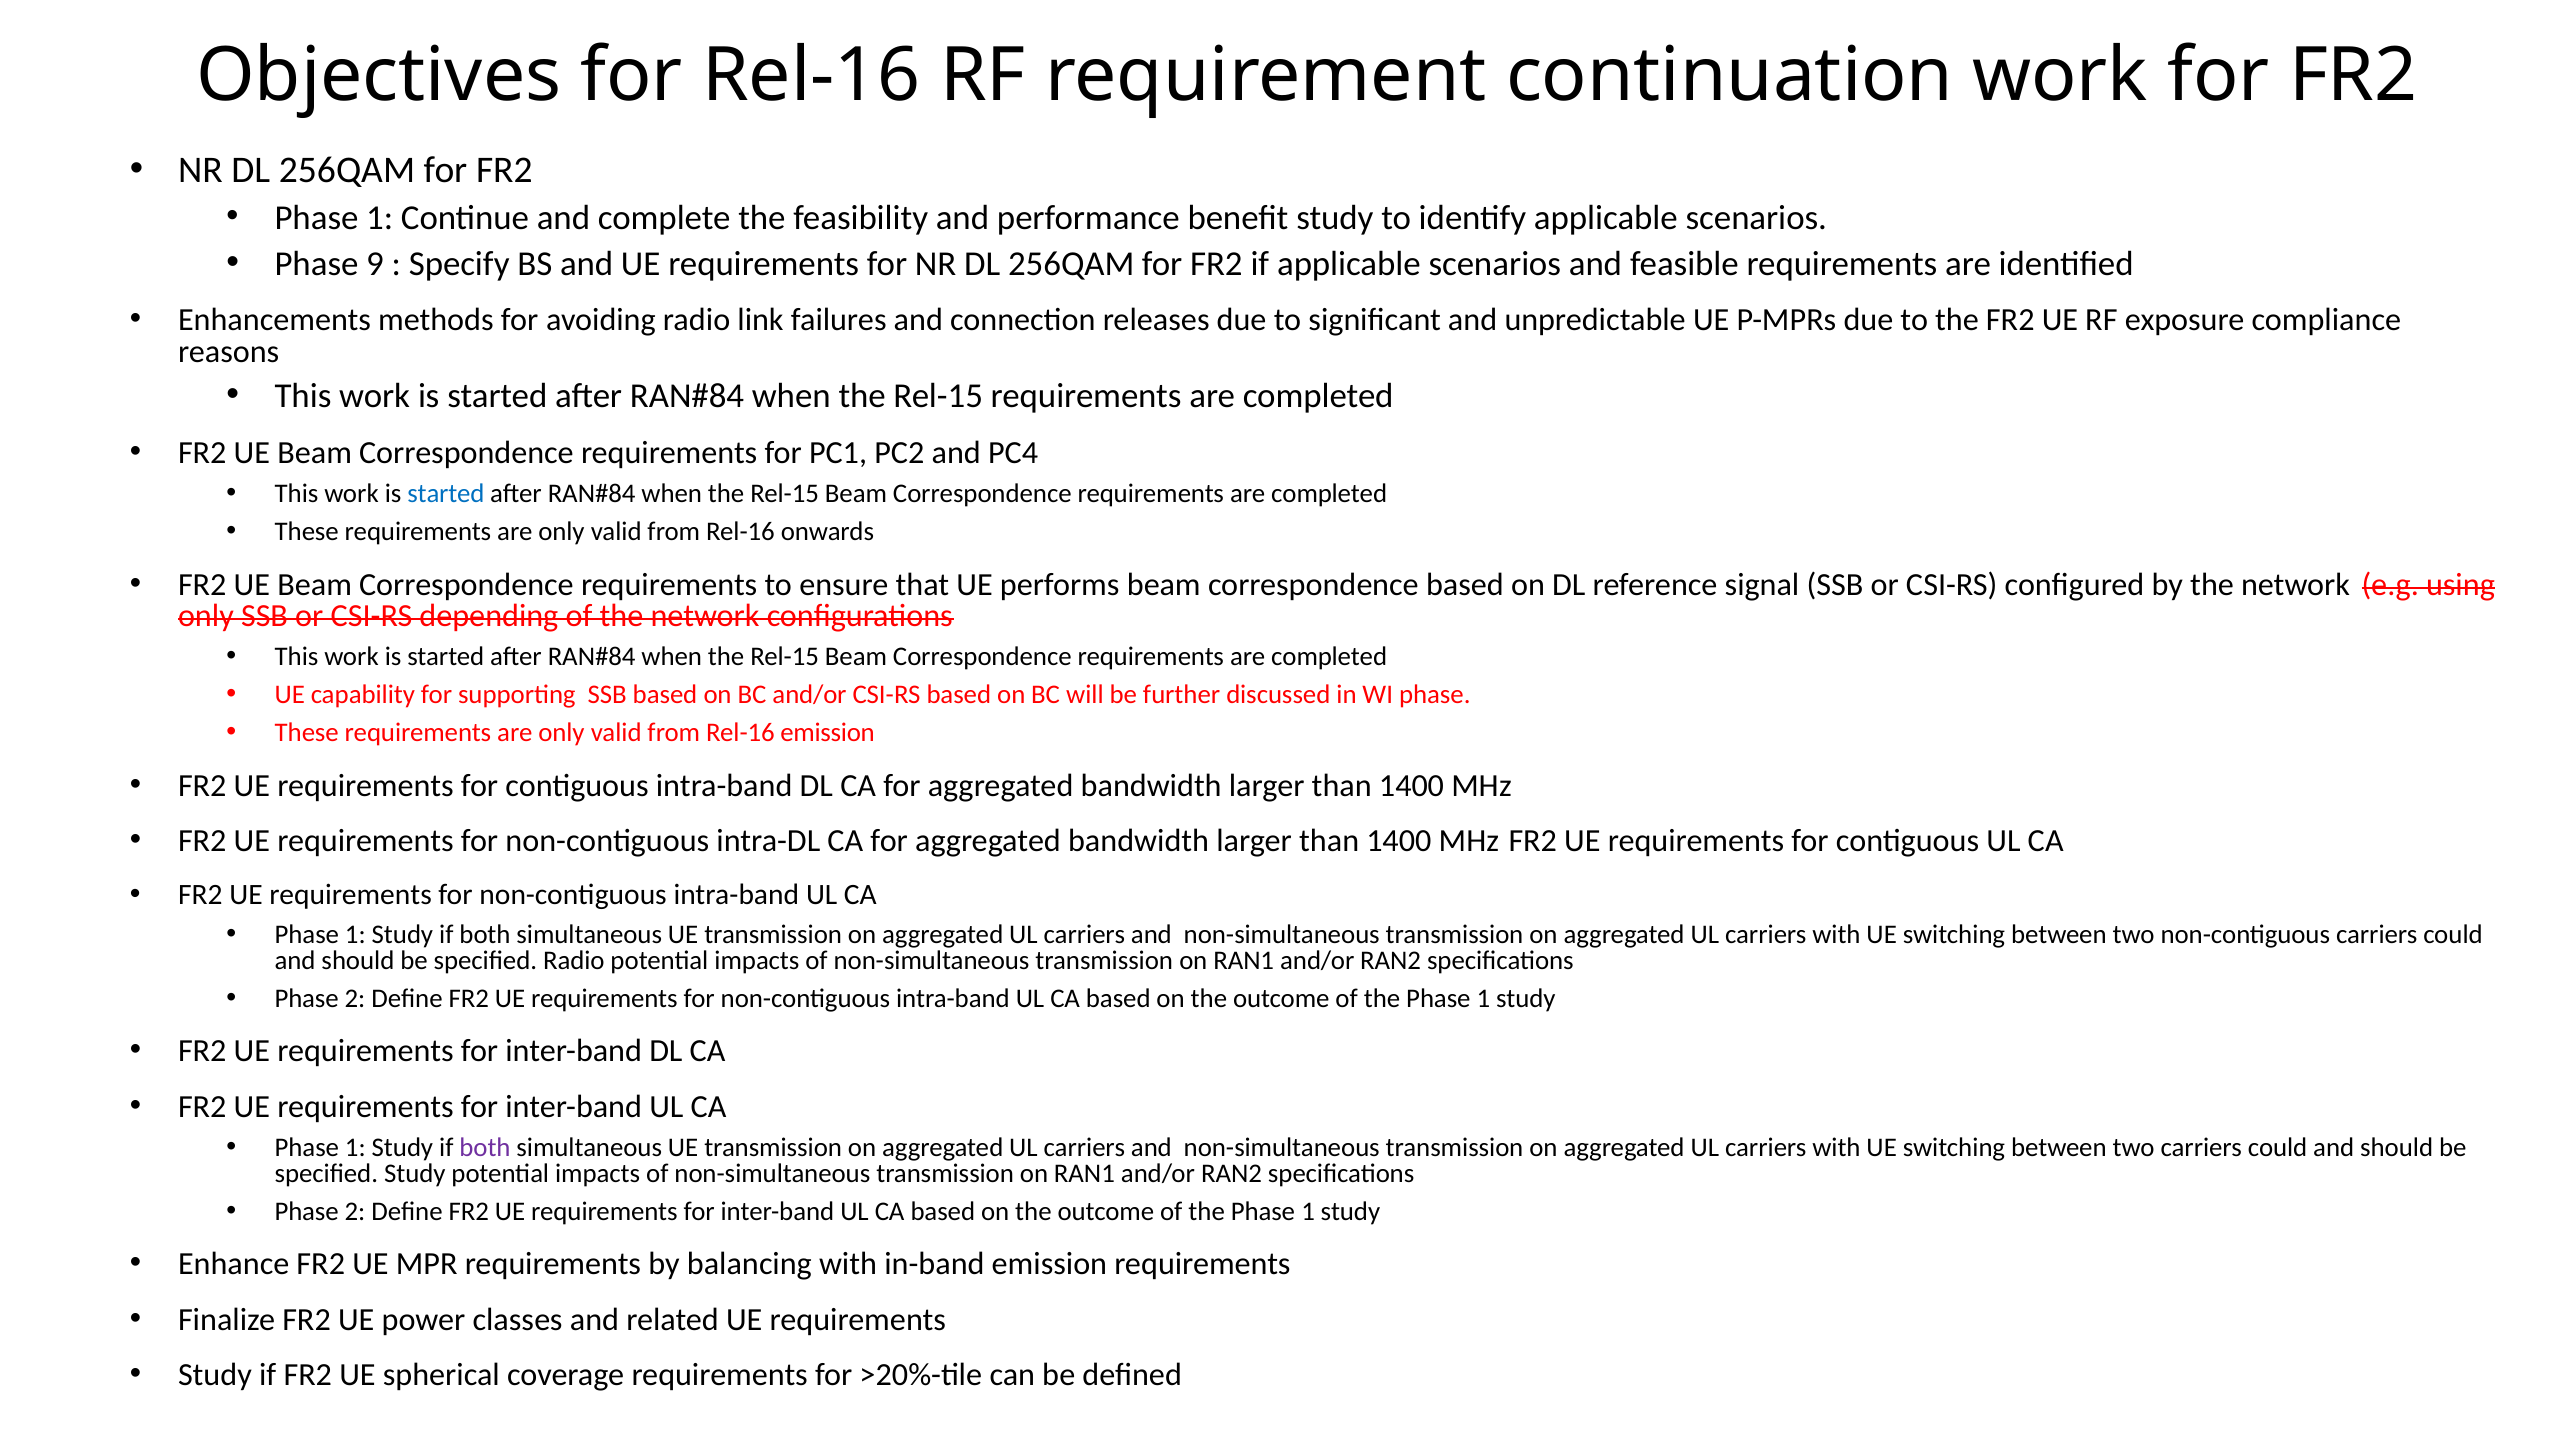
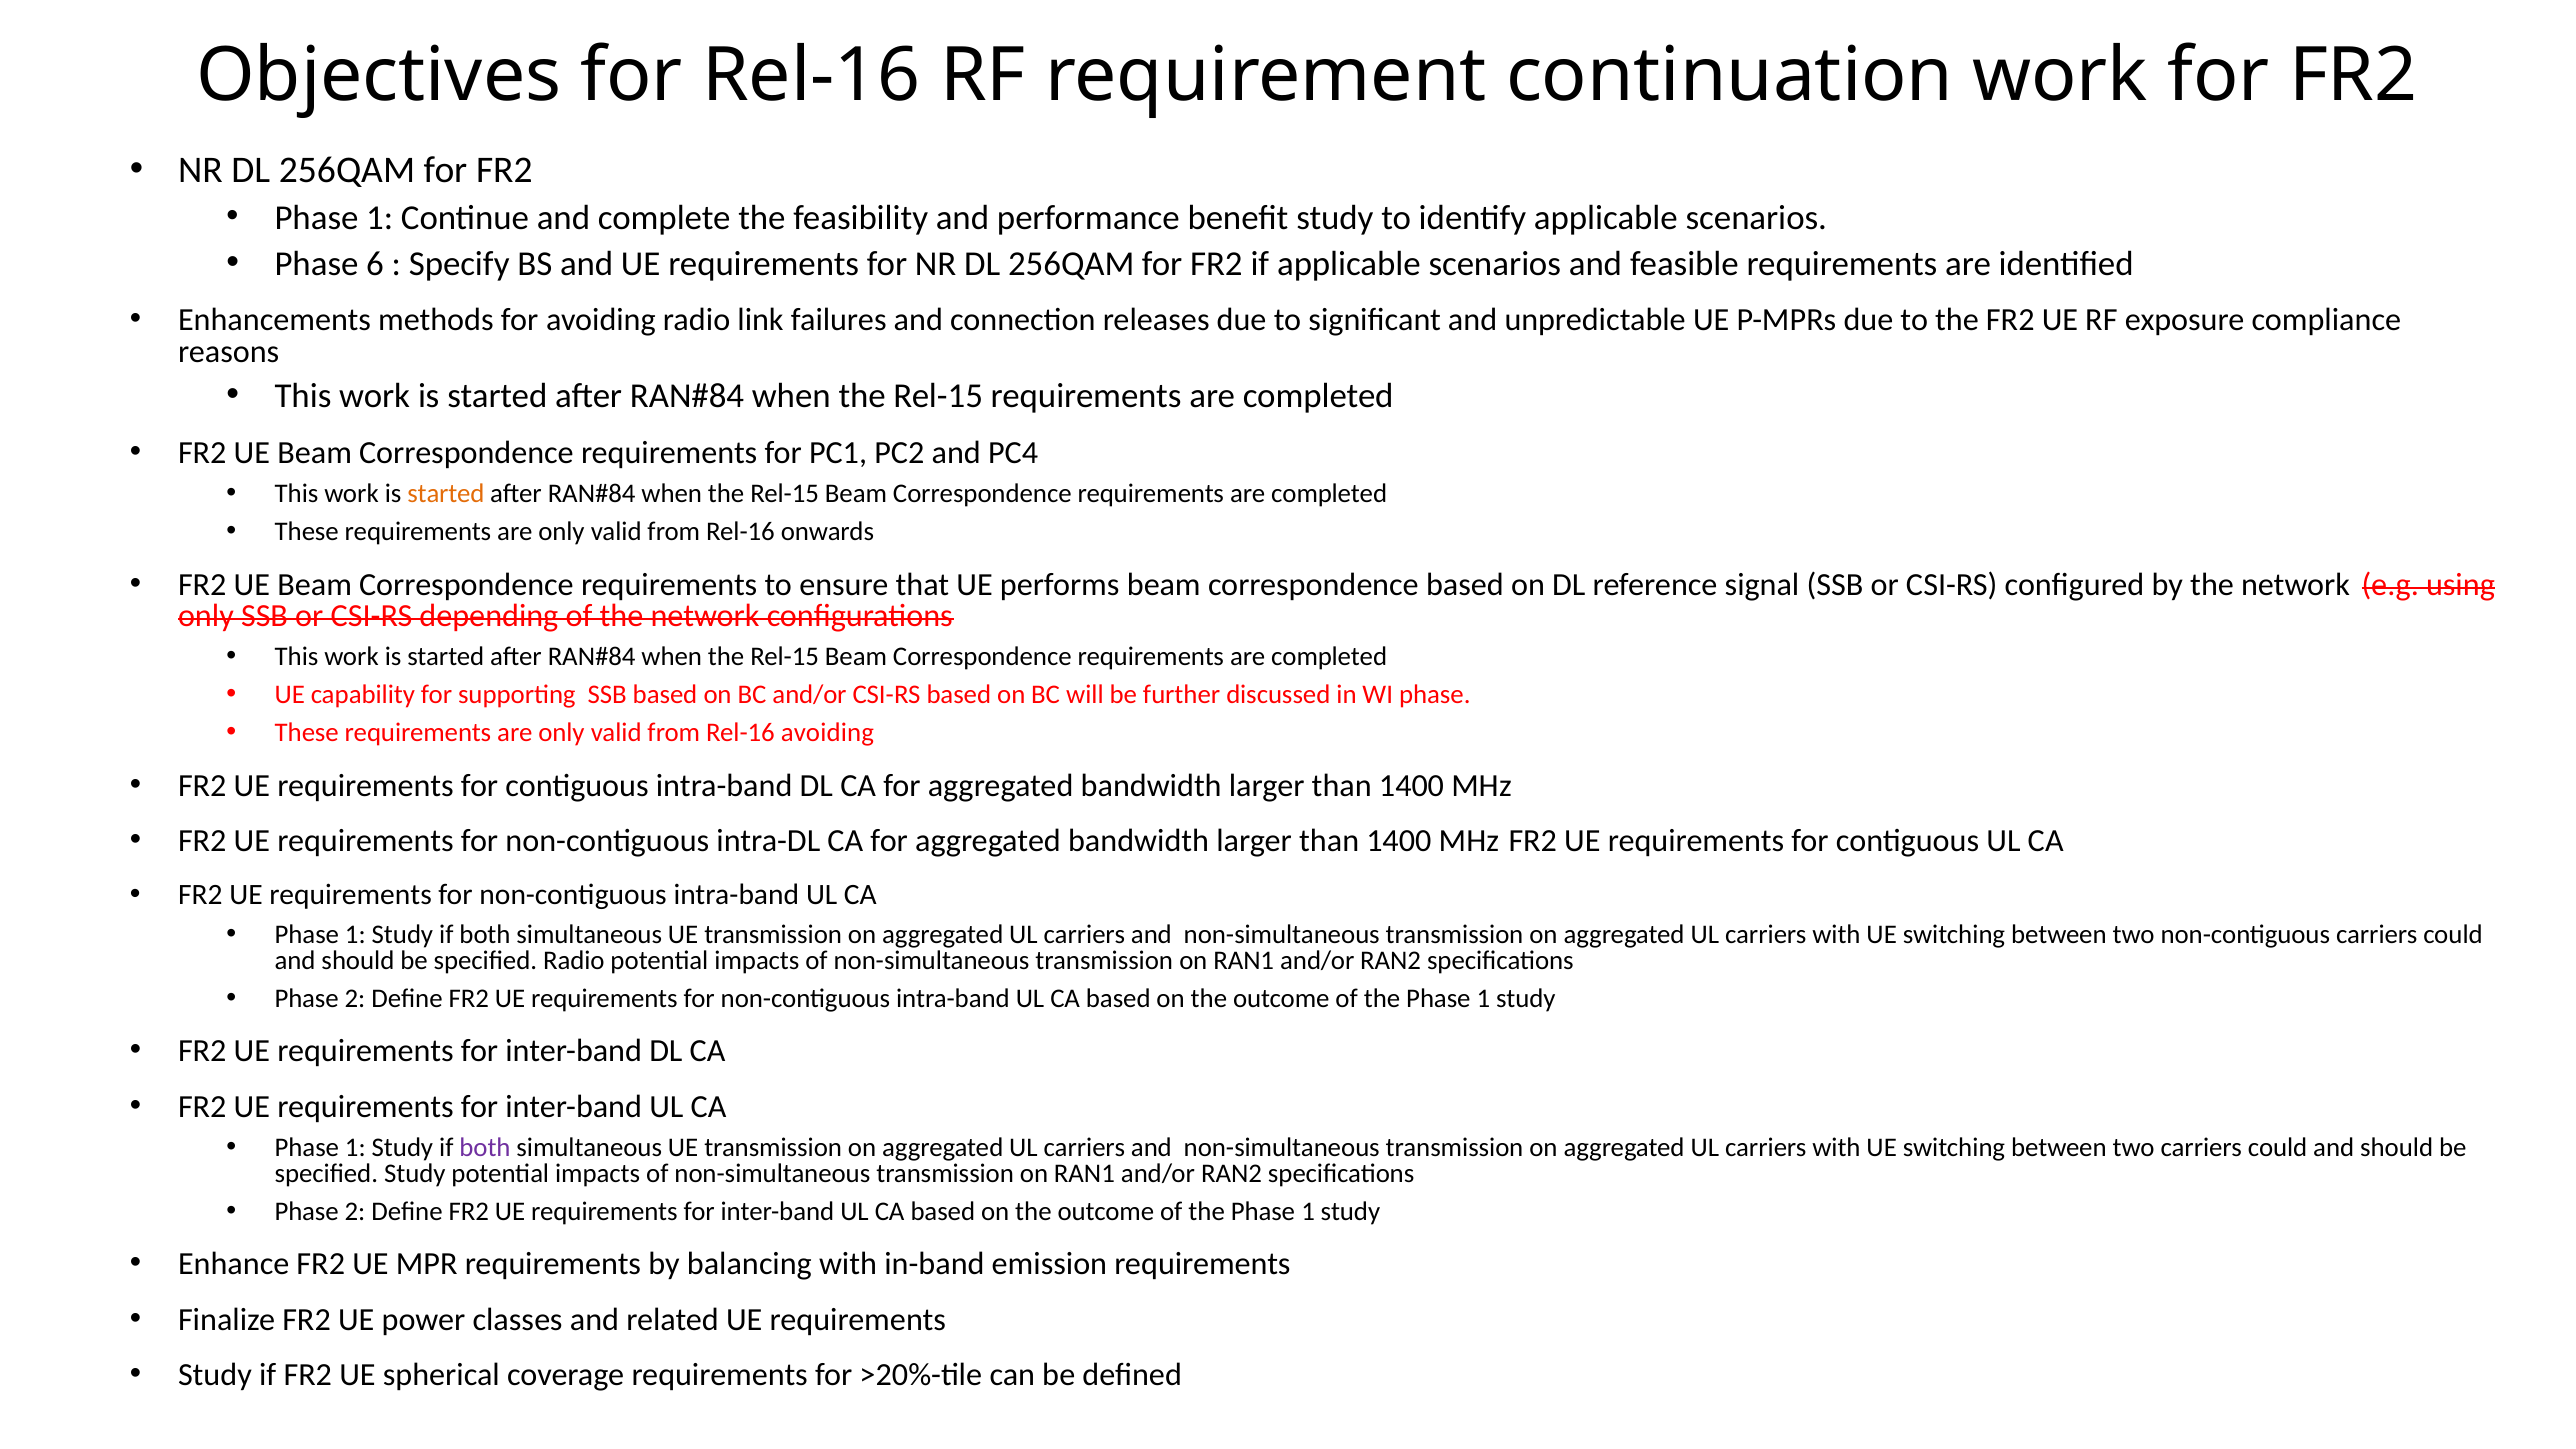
9: 9 -> 6 (375, 264)
started colour: blue -> orange (446, 494)
Rel-16 emission: emission -> avoiding (827, 733)
